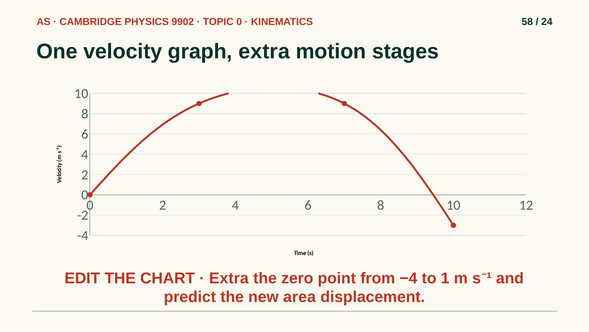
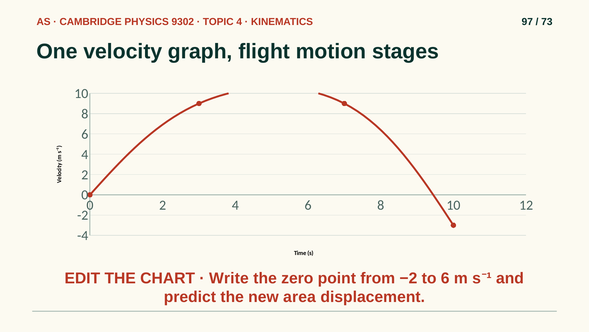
9902: 9902 -> 9302 (183, 22)
TOPIC 0: 0 -> 4 (239, 22)
58: 58 -> 97 (527, 22)
24: 24 -> 73 (547, 22)
graph extra: extra -> flight (264, 51)
Extra: Extra -> Write (229, 278)
−4: −4 -> −2 (408, 278)
to 1: 1 -> 6 (445, 278)
